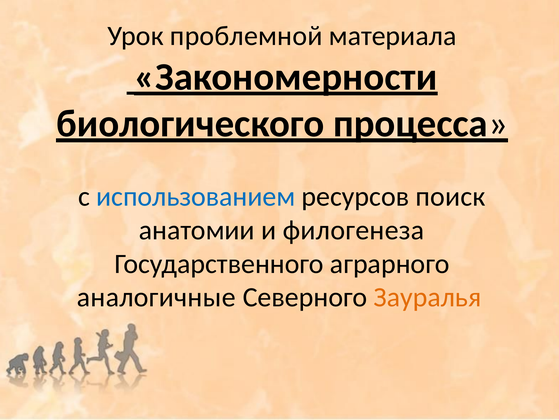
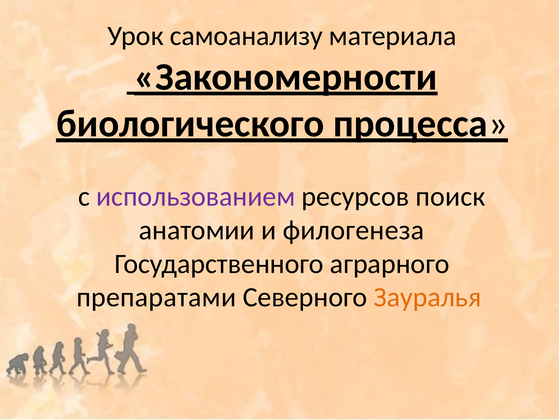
проблемной: проблемной -> самоанализу (246, 36)
использованием colour: blue -> purple (196, 196)
аналогичные: аналогичные -> препаратами (156, 297)
